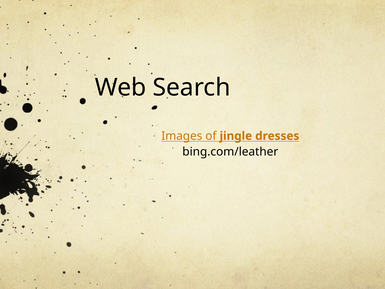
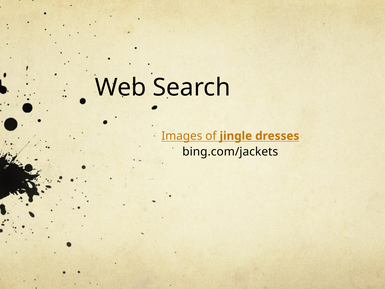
bing.com/leather: bing.com/leather -> bing.com/jackets (230, 152)
